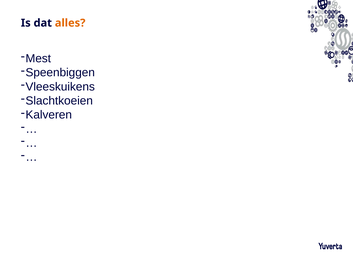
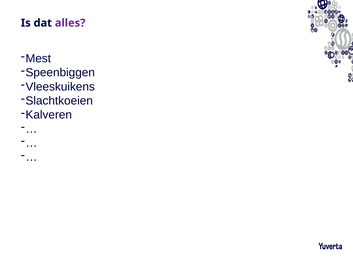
alles colour: orange -> purple (70, 23)
